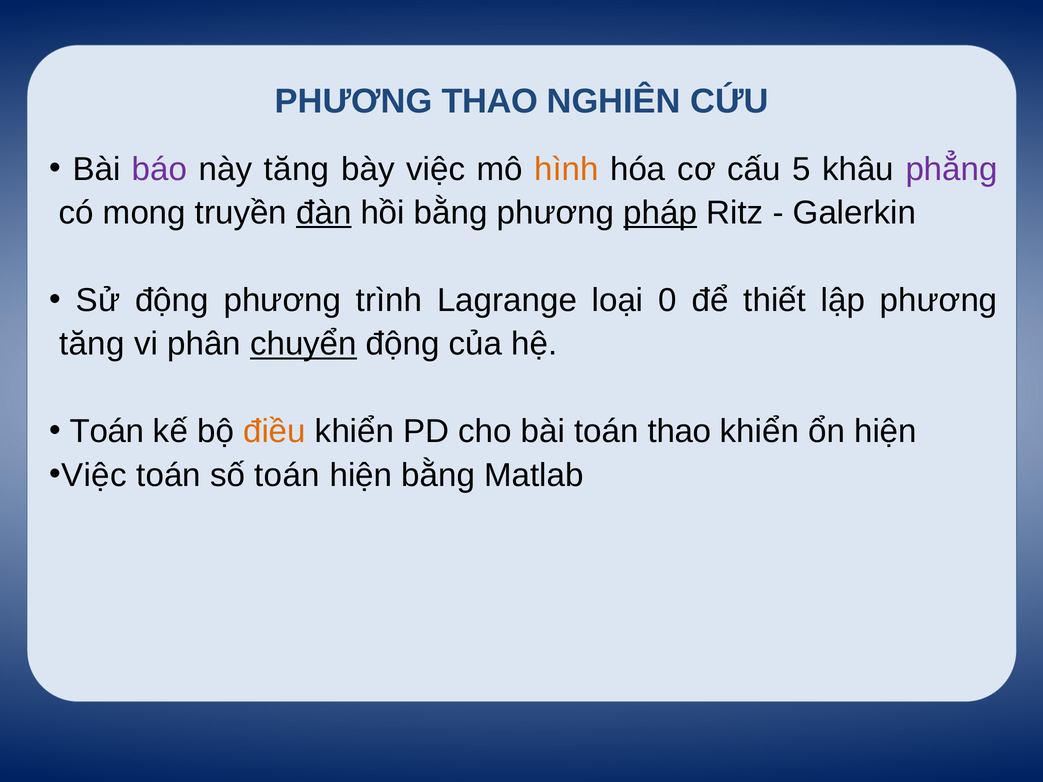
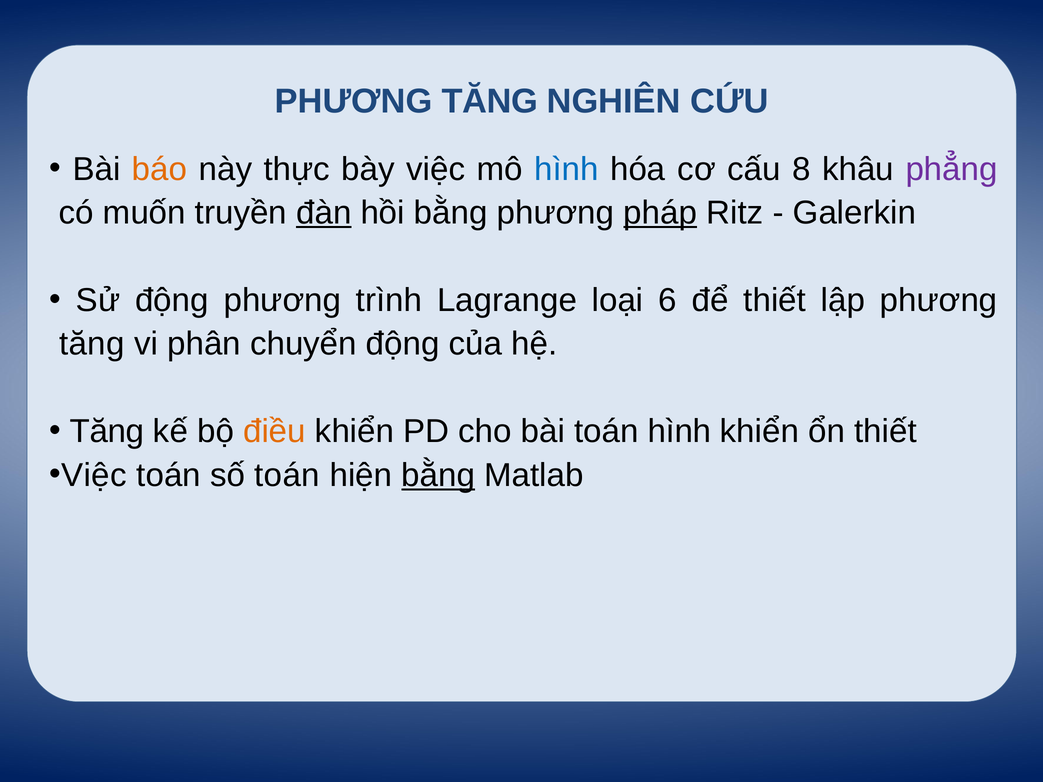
THAO: THAO -> TĂNG (490, 101)
báo colour: purple -> orange (160, 169)
này tăng: tăng -> thực (297, 169)
hình colour: orange -> blue (566, 169)
5: 5 -> 8 (801, 169)
mong: mong -> muốn (144, 213)
0: 0 -> 6 (667, 300)
chuyển underline: present -> none (303, 344)
Toán: Toán -> Tăng (107, 432)
toán thao: thao -> hình (680, 432)
ổn hiện: hiện -> thiết (885, 432)
bằng underline: none -> present (438, 475)
